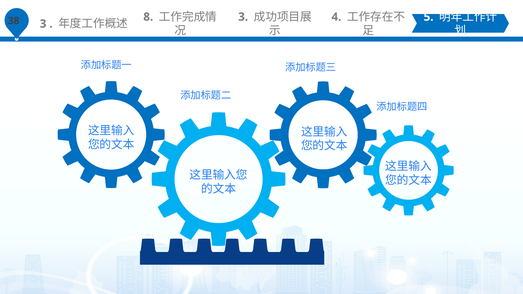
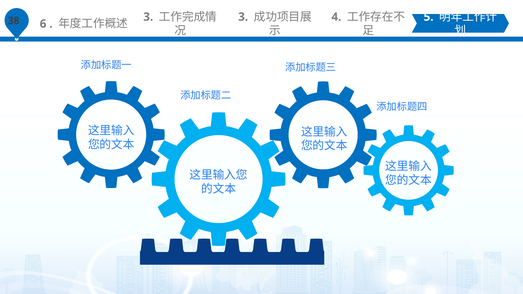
3: 3 -> 6 (43, 24)
8: 8 -> 3 (148, 17)
